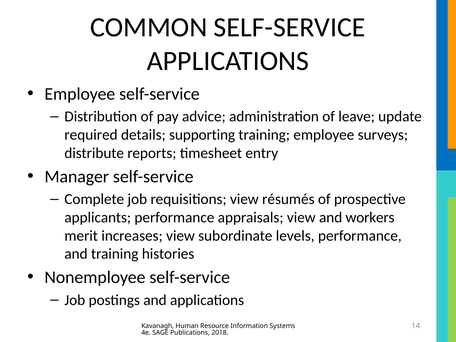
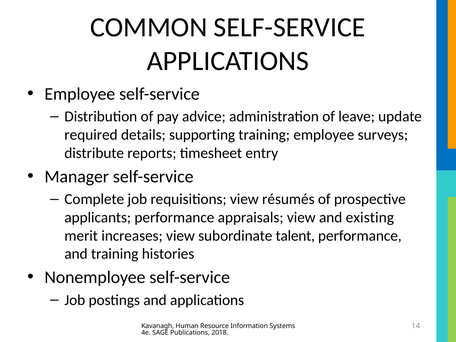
workers: workers -> existing (370, 217)
levels: levels -> talent (295, 236)
